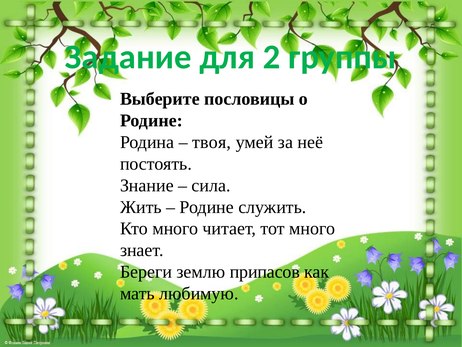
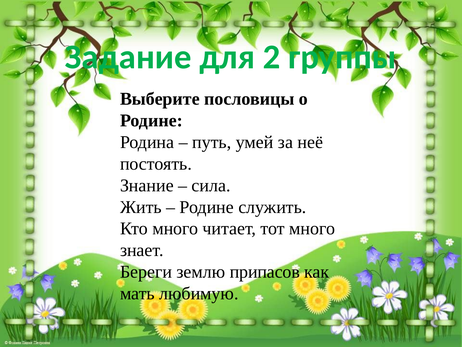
твоя: твоя -> путь (212, 142)
